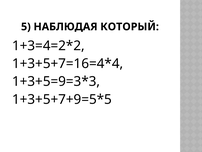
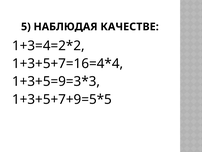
КОТОРЫЙ: КОТОРЫЙ -> КАЧЕСТВЕ (130, 27)
